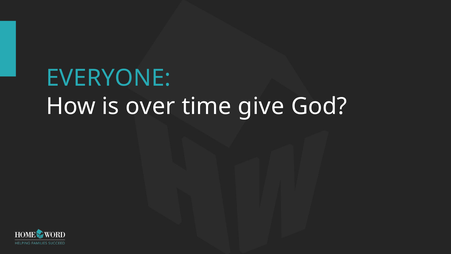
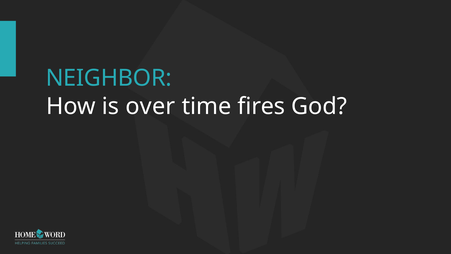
EVERYONE: EVERYONE -> NEIGHBOR (109, 78)
give: give -> fires (261, 106)
